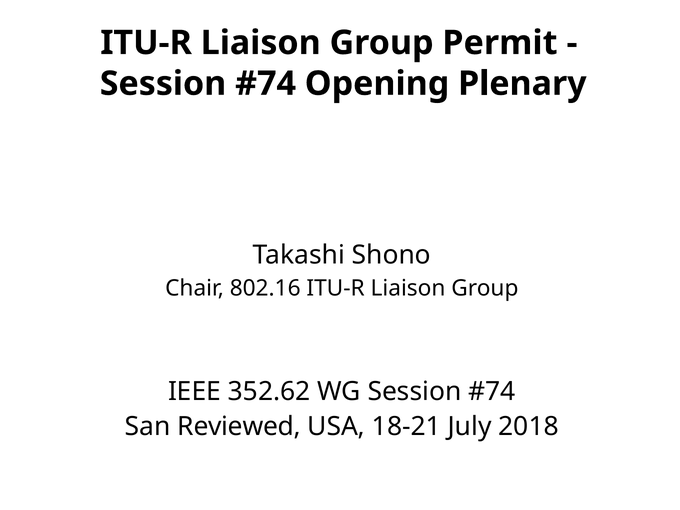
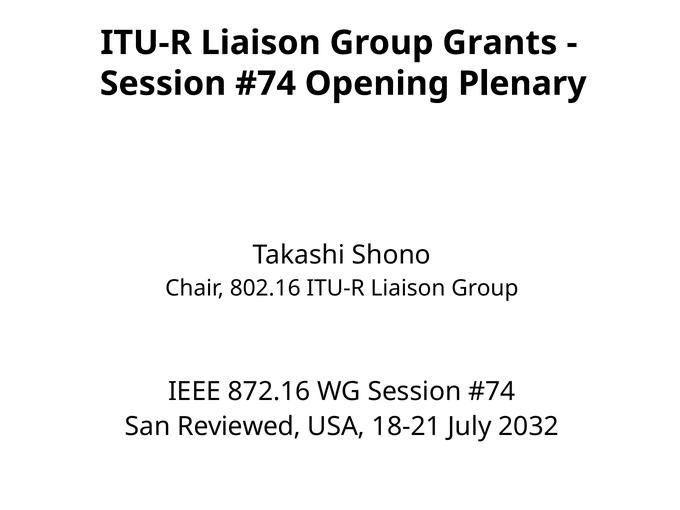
Permit: Permit -> Grants (500, 43)
352.62: 352.62 -> 872.16 (269, 392)
2018: 2018 -> 2032 (529, 427)
